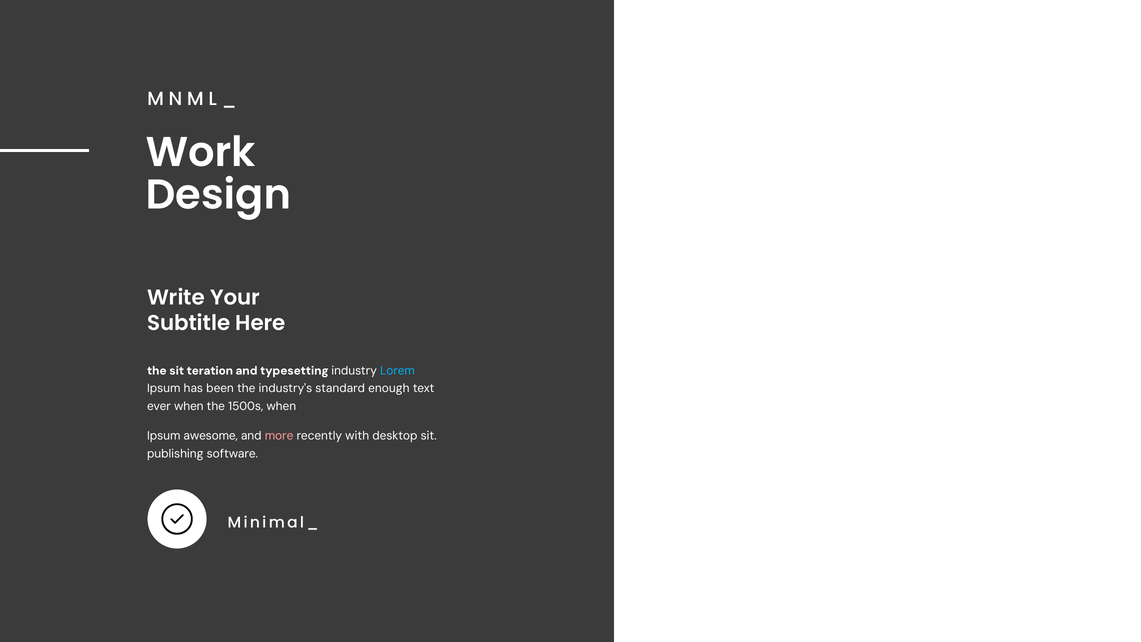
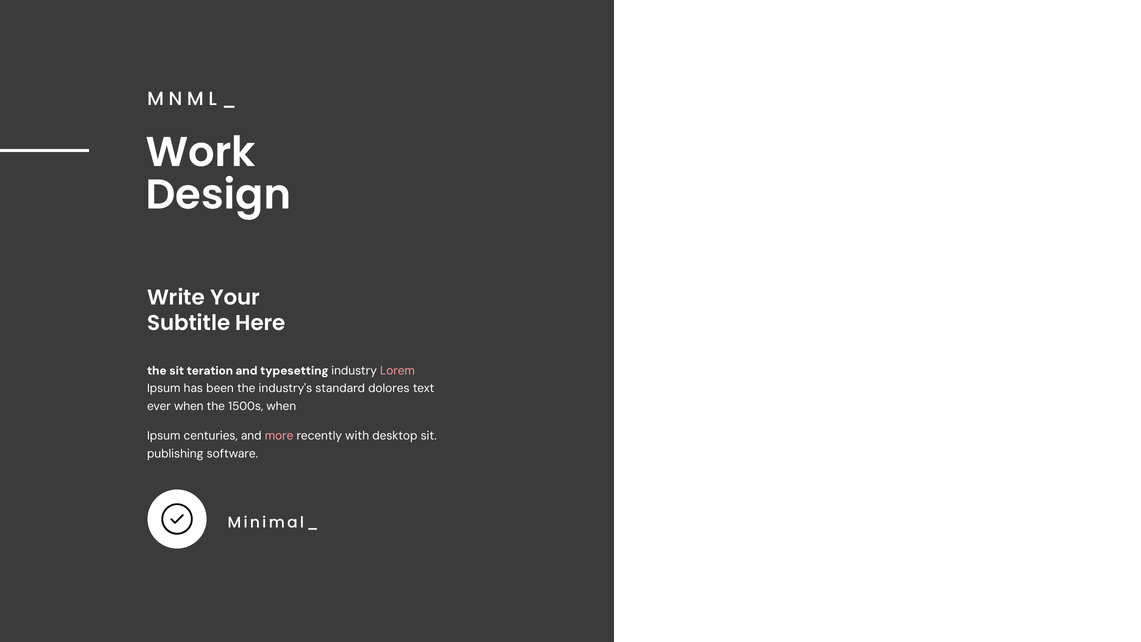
Lorem colour: light blue -> pink (397, 371)
enough: enough -> dolores (389, 388)
awesome: awesome -> centuries (211, 436)
